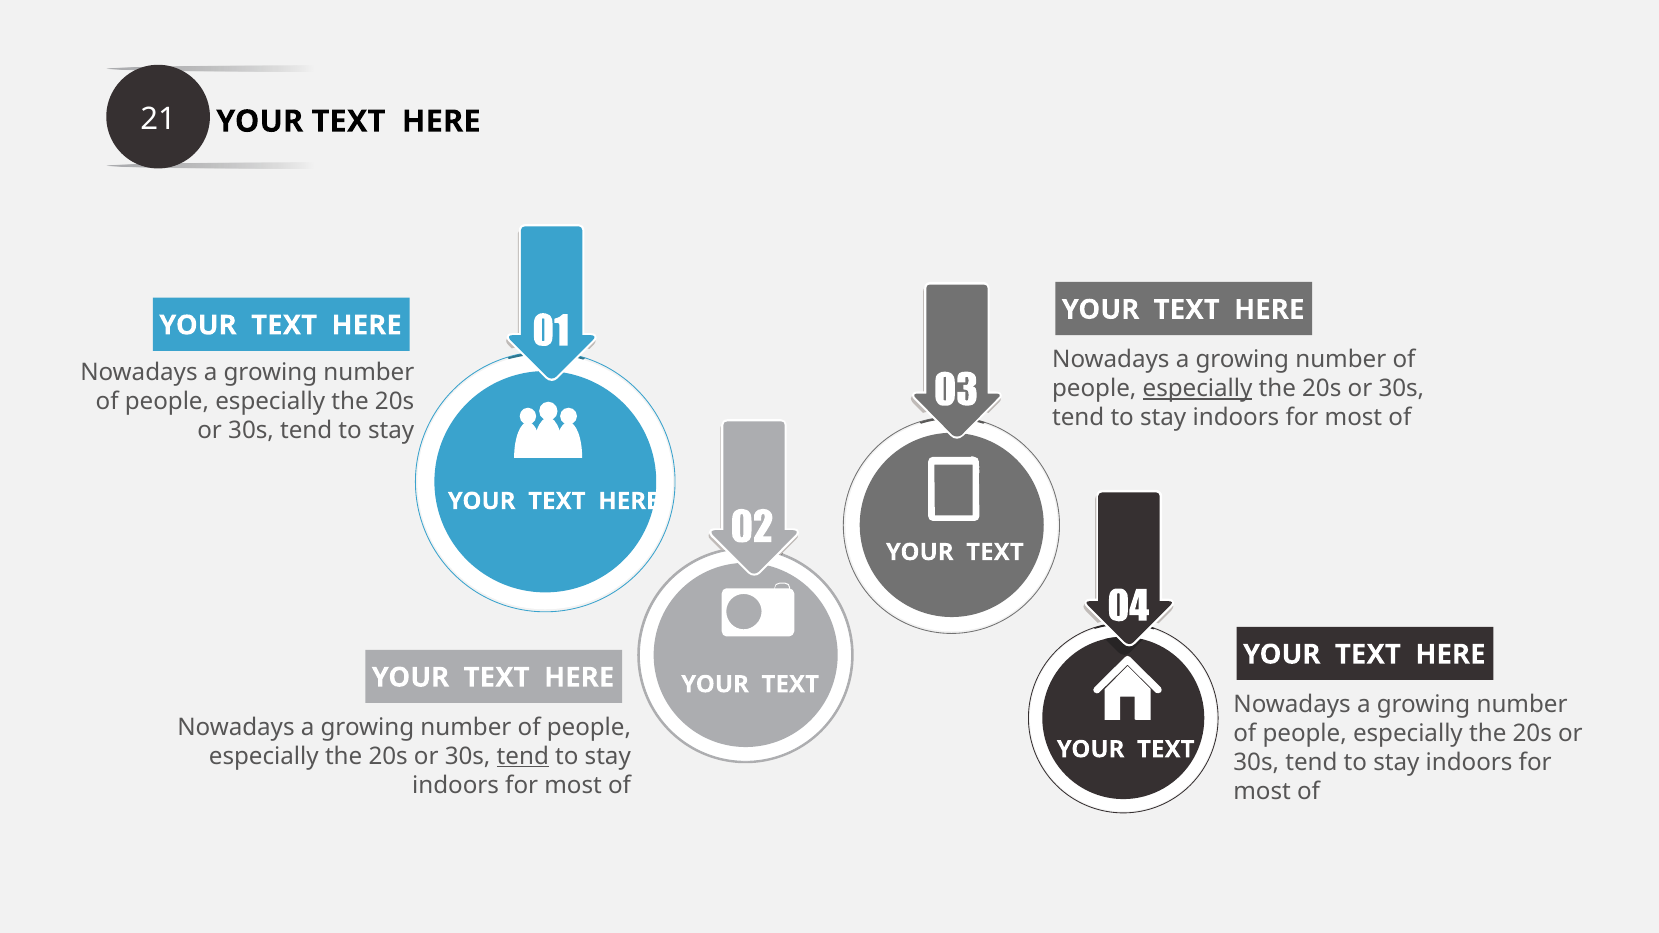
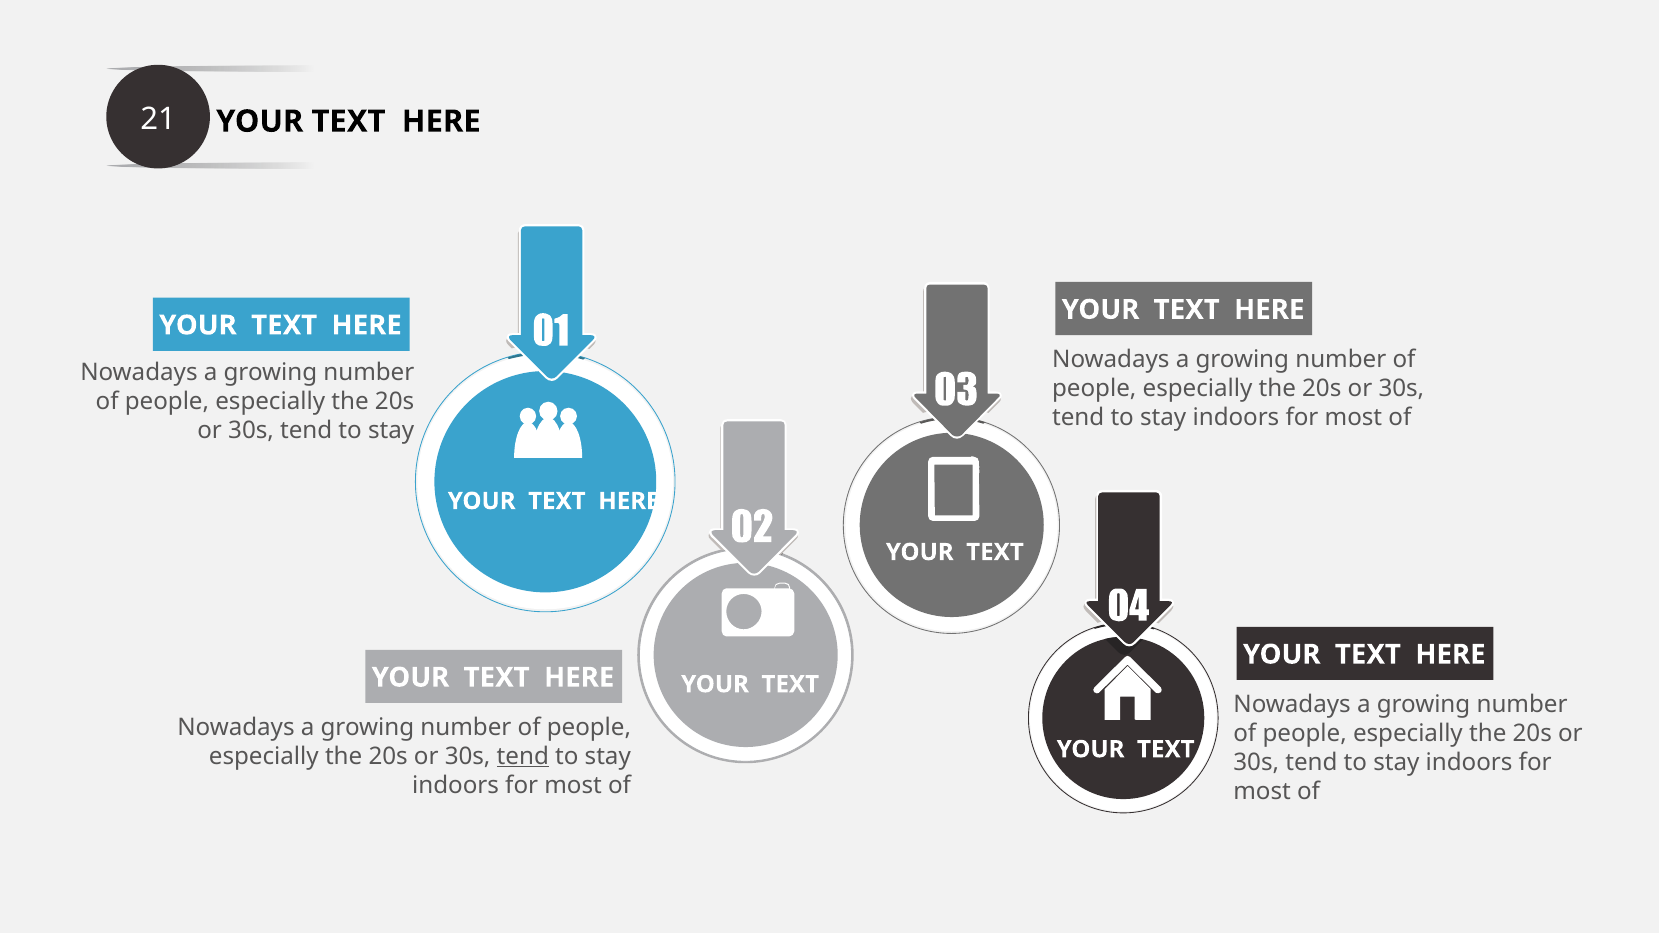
especially underline: present -> none (1198, 389)
